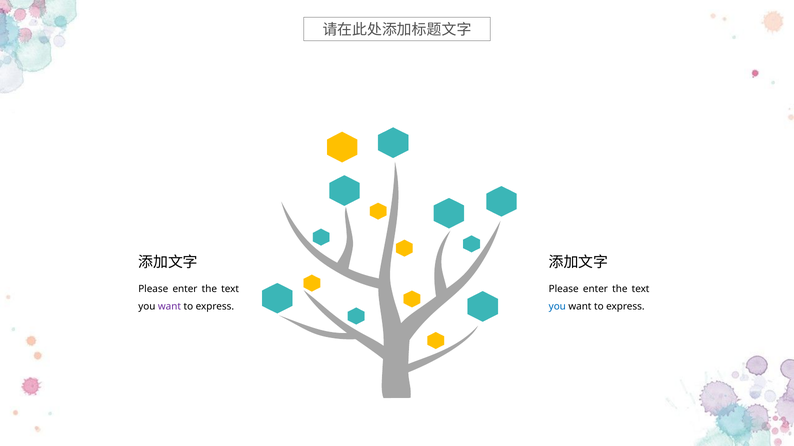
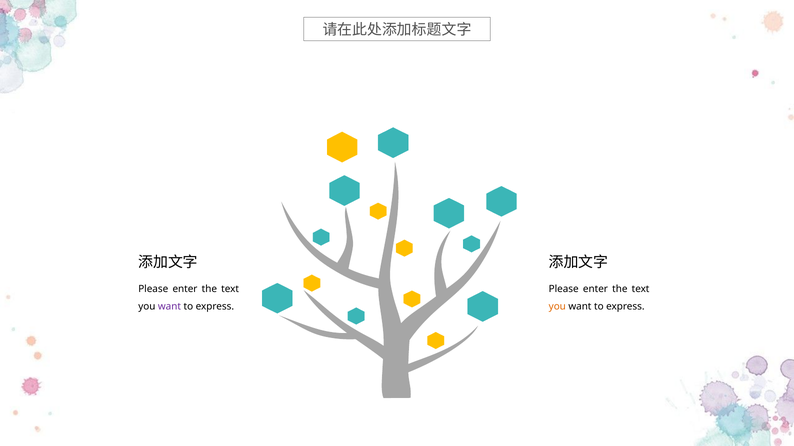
you colour: blue -> orange (557, 307)
